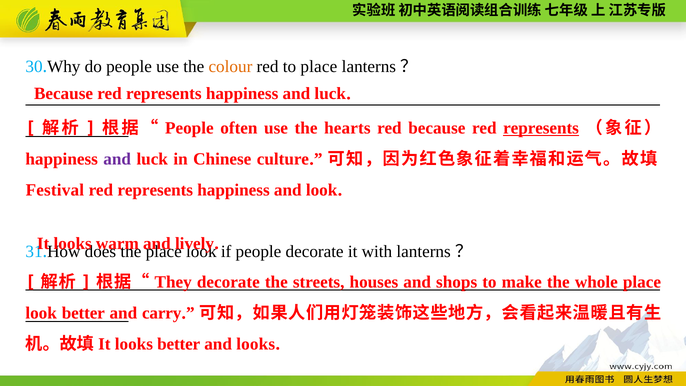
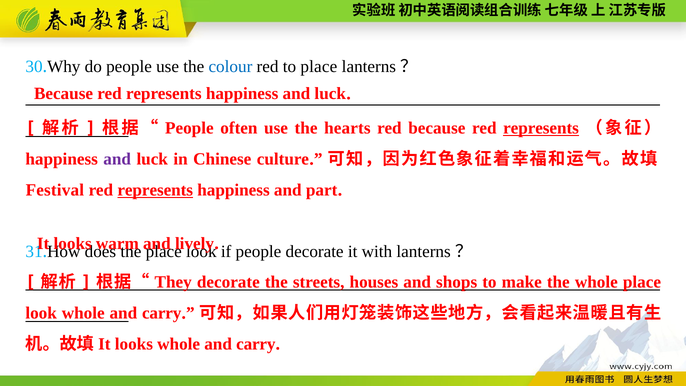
colour colour: orange -> blue (230, 66)
represents underline: none -> present (155, 190)
and look: look -> part (322, 190)
look better: better -> whole (83, 313)
looks better: better -> whole (179, 344)
looks: looks -> carry (256, 344)
